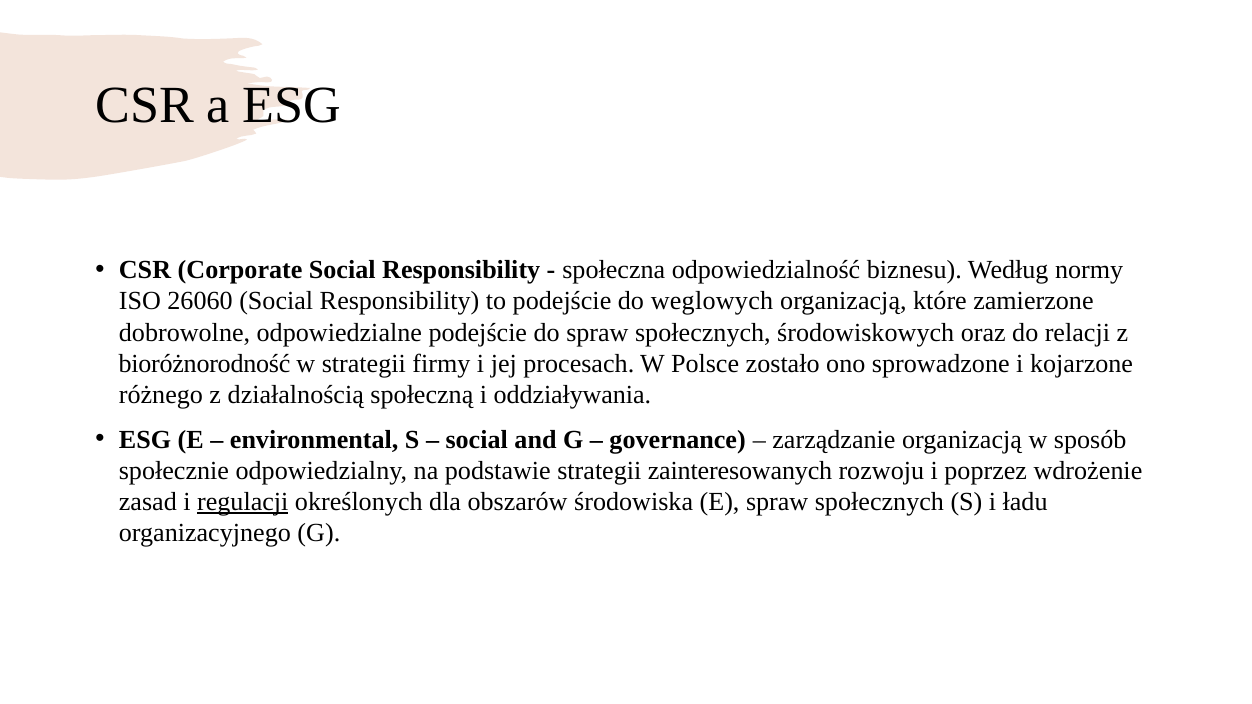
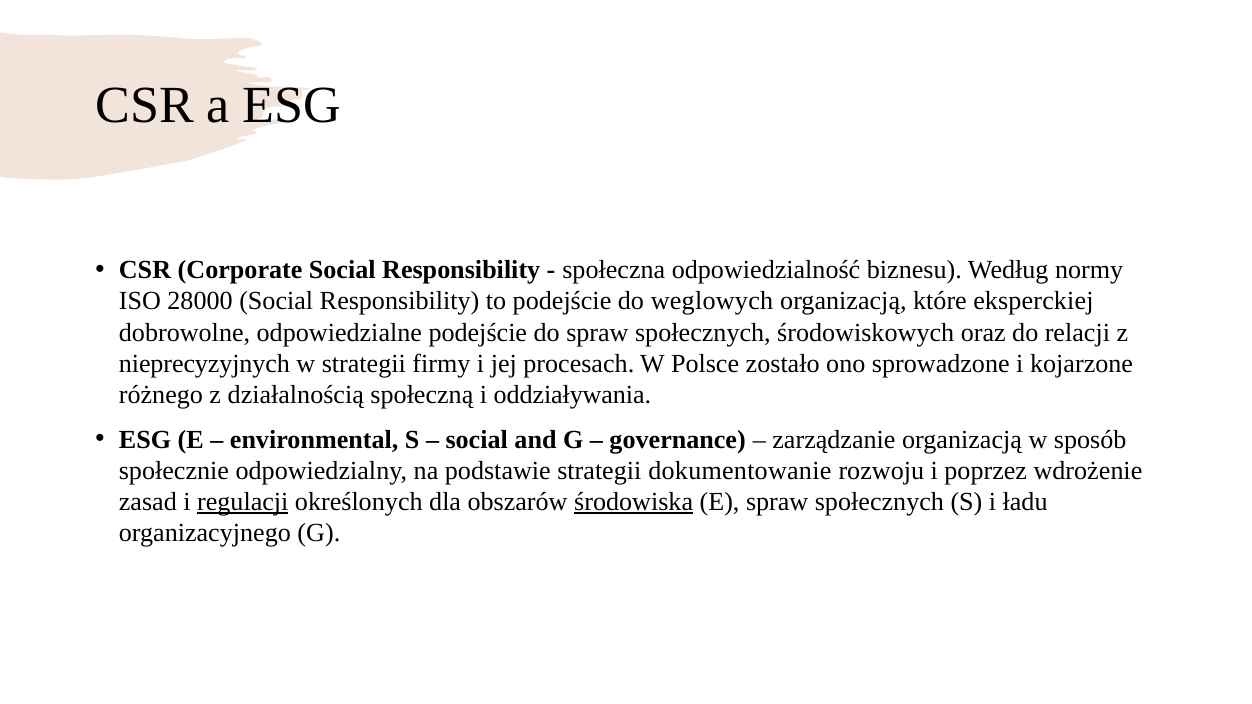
26060: 26060 -> 28000 (200, 301)
zamierzone: zamierzone -> eksperckiej (1033, 301)
bioróżnorodność: bioróżnorodność -> nieprecyzyjnych (204, 364)
zainteresowanych: zainteresowanych -> dokumentowanie (740, 471)
środowiska underline: none -> present (634, 502)
